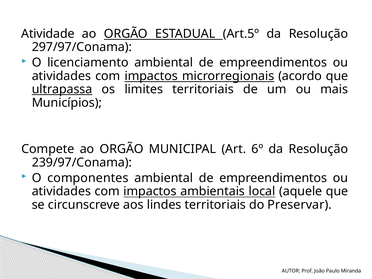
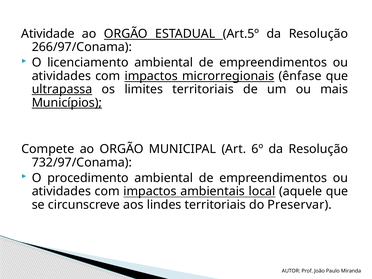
297/97/Conama: 297/97/Conama -> 266/97/Conama (82, 47)
acordo: acordo -> ênfase (300, 76)
Municípios underline: none -> present (67, 103)
239/97/Conama: 239/97/Conama -> 732/97/Conama (82, 162)
componentes: componentes -> procedimento (88, 178)
